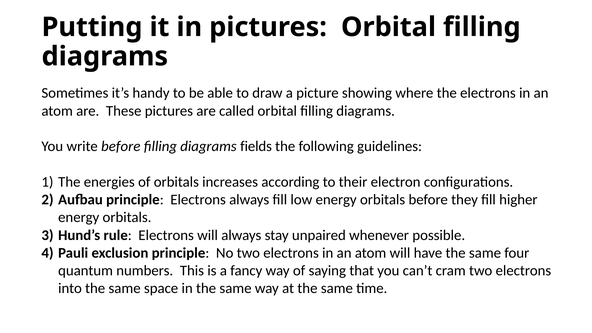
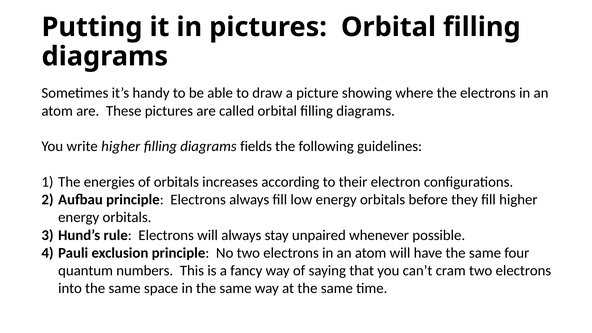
write before: before -> higher (121, 146)
